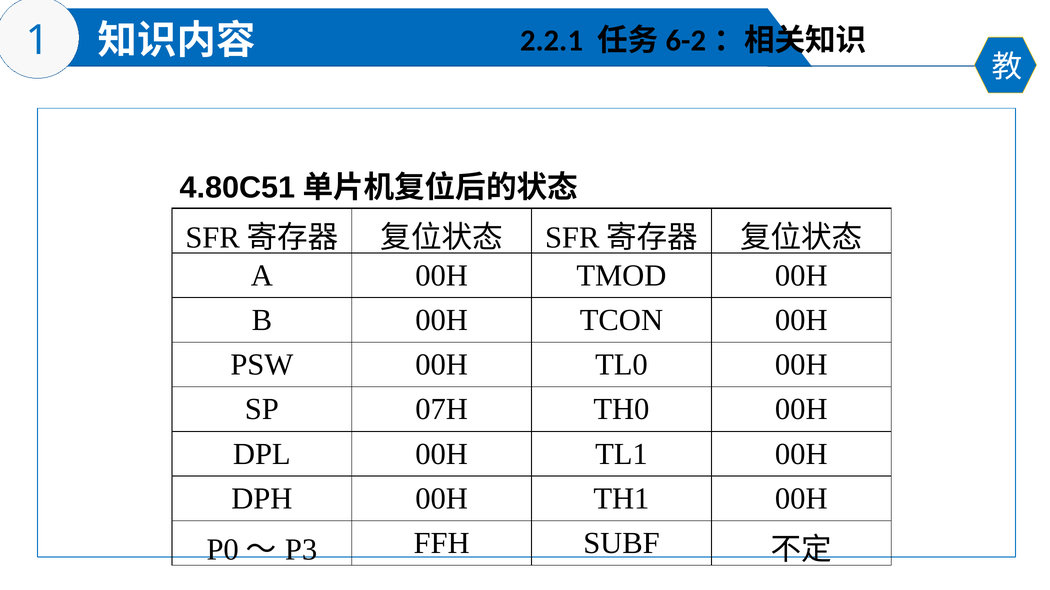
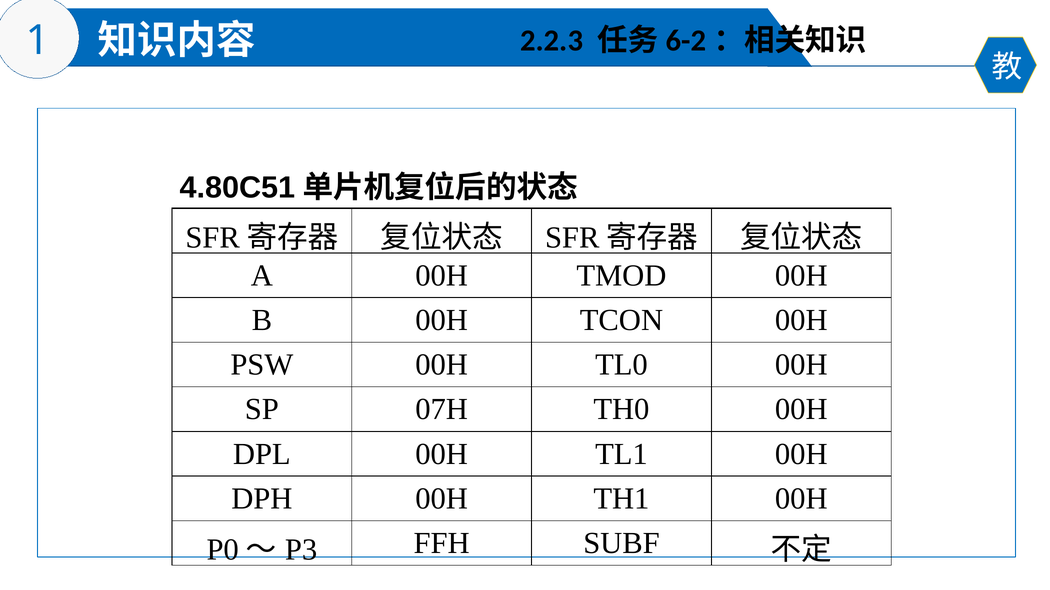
2.2.1: 2.2.1 -> 2.2.3 (552, 41)
